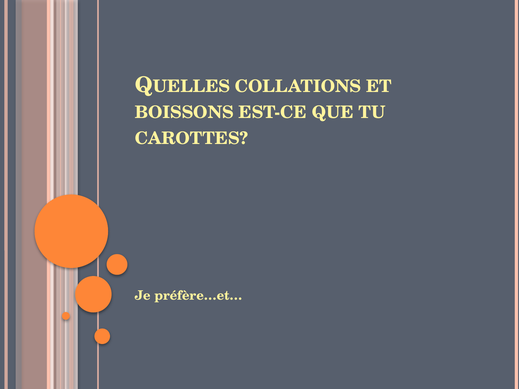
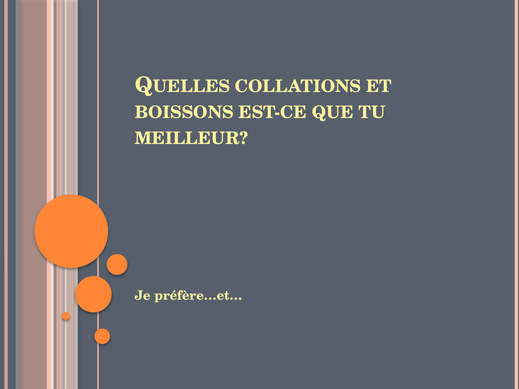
CAROTTES: CAROTTES -> MEILLEUR (192, 139)
